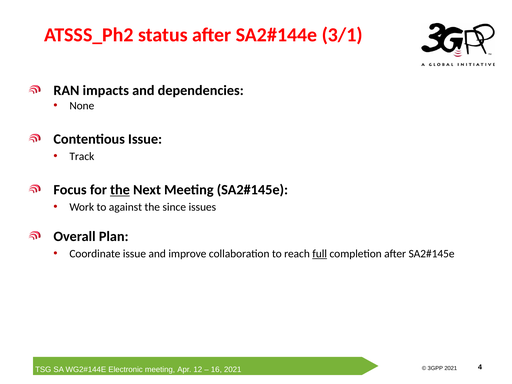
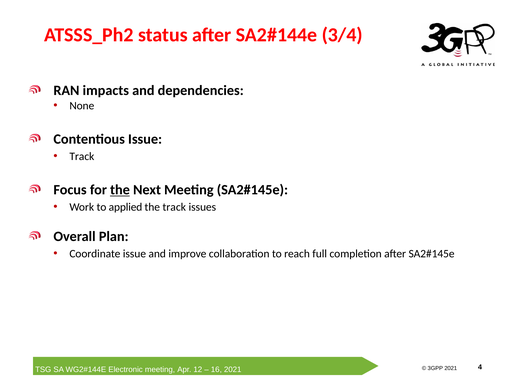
3/1: 3/1 -> 3/4 (342, 35)
against: against -> applied (126, 207)
the since: since -> track (174, 207)
full underline: present -> none (320, 254)
